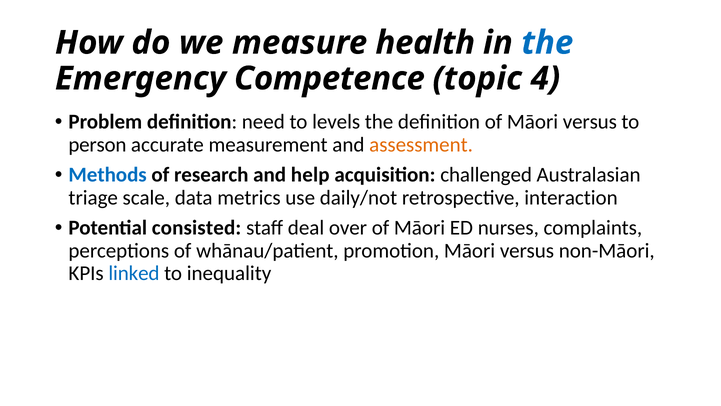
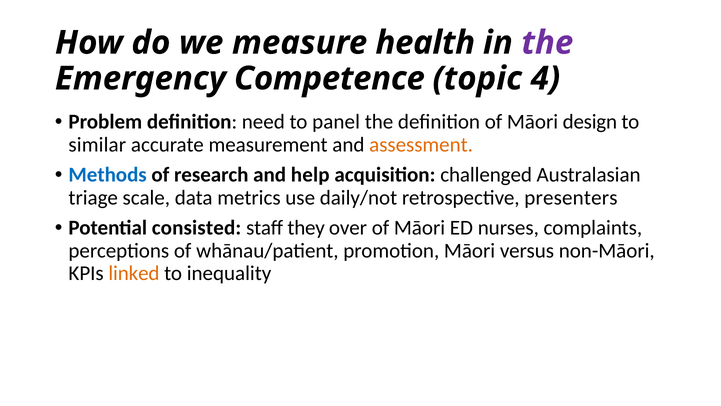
the colour: blue -> purple (547, 43)
levels: levels -> panel (336, 122)
of Māori versus: versus -> design (590, 122)
person: person -> similar (97, 145)
interaction: interaction -> presenters (571, 198)
deal: deal -> they (306, 228)
linked colour: blue -> orange (134, 273)
